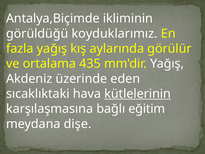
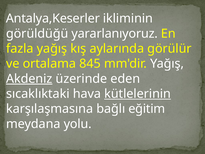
Antalya,Biçimde: Antalya,Biçimde -> Antalya,Keserler (53, 18)
koyduklarımız: koyduklarımız -> yararlanıyoruz (115, 33)
435: 435 -> 845 (90, 64)
Akdeniz underline: none -> present (29, 79)
dişe: dişe -> yolu (78, 124)
